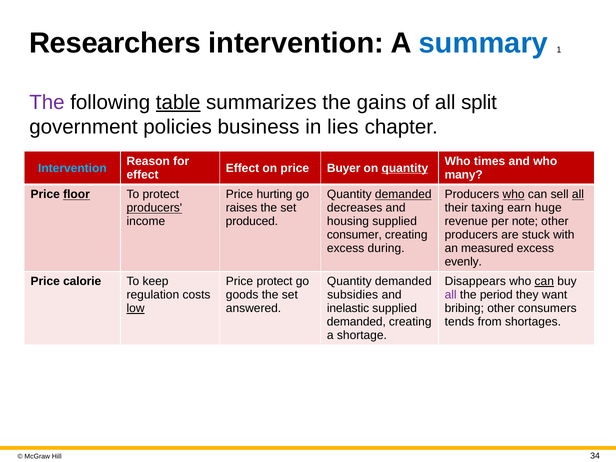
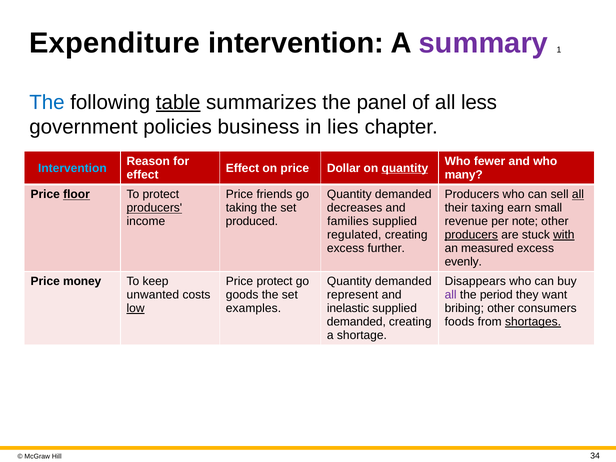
Researchers: Researchers -> Expenditure (115, 43)
summary colour: blue -> purple (483, 43)
The colour: purple -> blue (47, 102)
gains: gains -> panel (382, 102)
split: split -> less (479, 102)
times: times -> fewer (490, 161)
Buyer: Buyer -> Dollar (344, 168)
hurting: hurting -> friends (274, 195)
demanded underline: present -> none (403, 195)
who underline: present -> none (514, 195)
raises: raises -> taking (242, 208)
huge: huge -> small (548, 208)
housing: housing -> families (348, 221)
consumer: consumer -> regulated (354, 235)
producers underline: none -> present (471, 235)
with underline: none -> present (564, 235)
during: during -> further (386, 248)
calorie: calorie -> money (82, 281)
can underline: present -> none (544, 281)
regulation: regulation -> unwanted (153, 295)
subsidies: subsidies -> represent (353, 295)
answered: answered -> examples (253, 308)
tends: tends -> foods (459, 322)
shortages underline: none -> present (533, 322)
